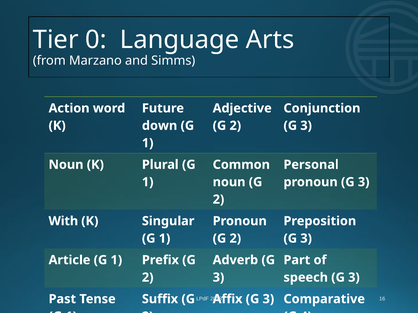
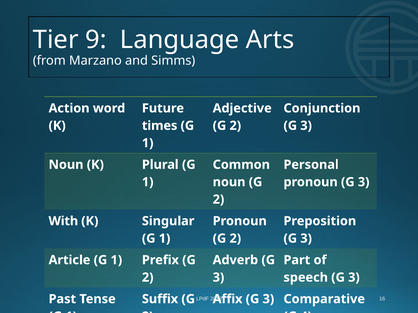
0: 0 -> 9 (96, 40)
down: down -> times (160, 126)
